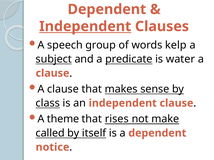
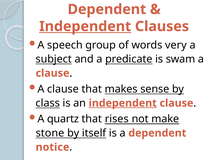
kelp: kelp -> very (176, 45)
water: water -> swam (181, 59)
independent underline: none -> present (123, 103)
theme: theme -> quartz (63, 119)
called: called -> stone (50, 133)
